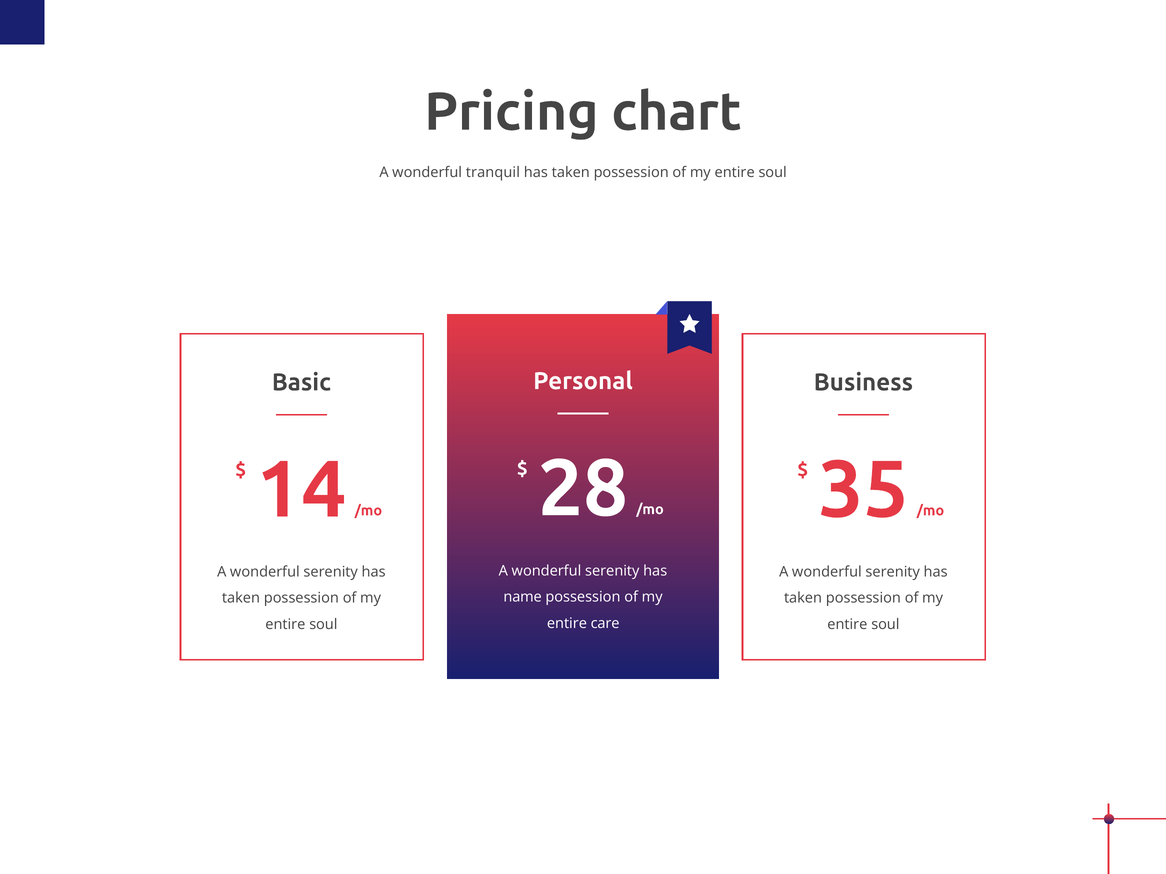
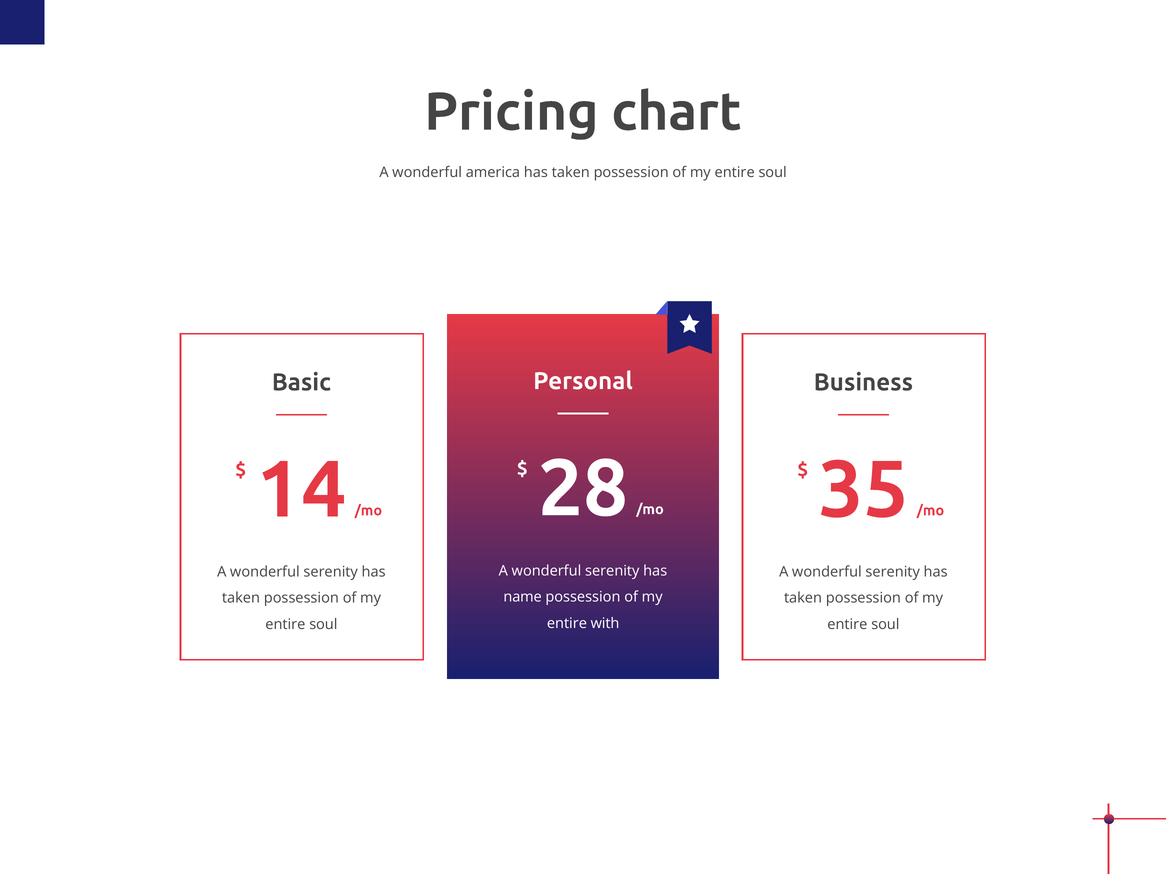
tranquil: tranquil -> america (493, 173)
care: care -> with (605, 624)
